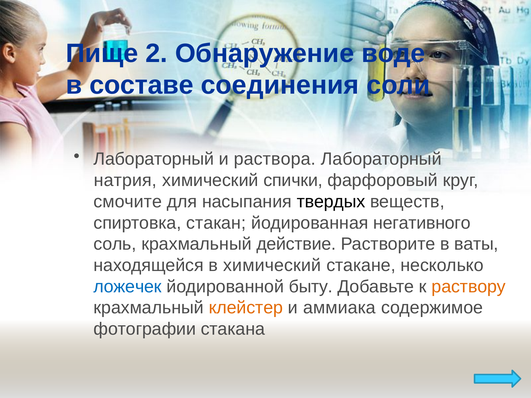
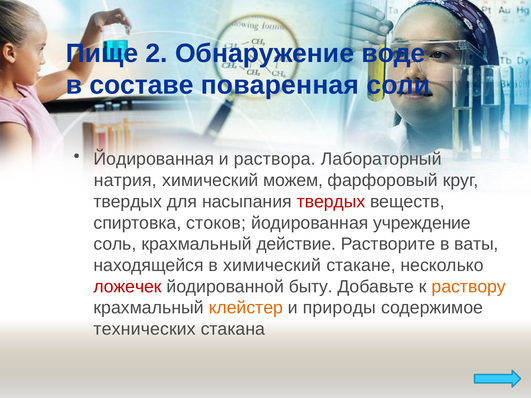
соединения: соединения -> поваренная (280, 85)
Лабораторный: Лабораторный -> Йодированная (154, 159)
спички: спички -> можем (293, 180)
смочите: смочите -> твердых (128, 202)
твердых colour: black -> red (331, 202)
стакан: стакан -> стоков (216, 223)
негативного: негативного -> учреждение (422, 223)
ложечек colour: blue -> red (128, 287)
аммиака: аммиака -> природы (339, 308)
фотографии: фотографии -> технических (145, 329)
